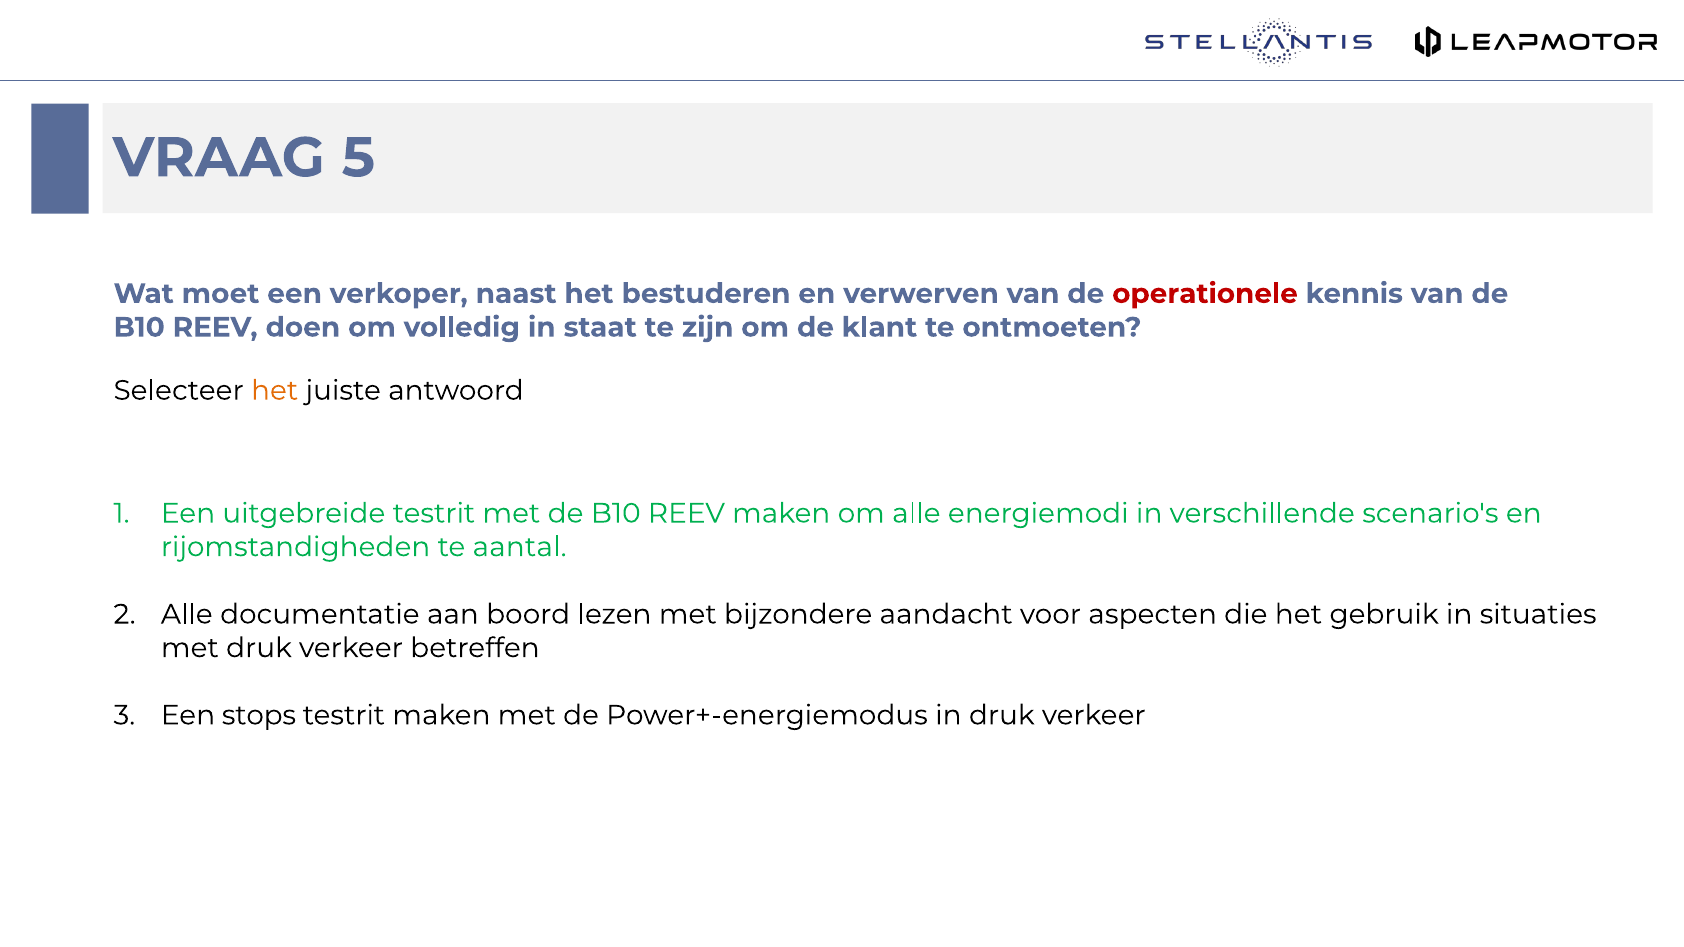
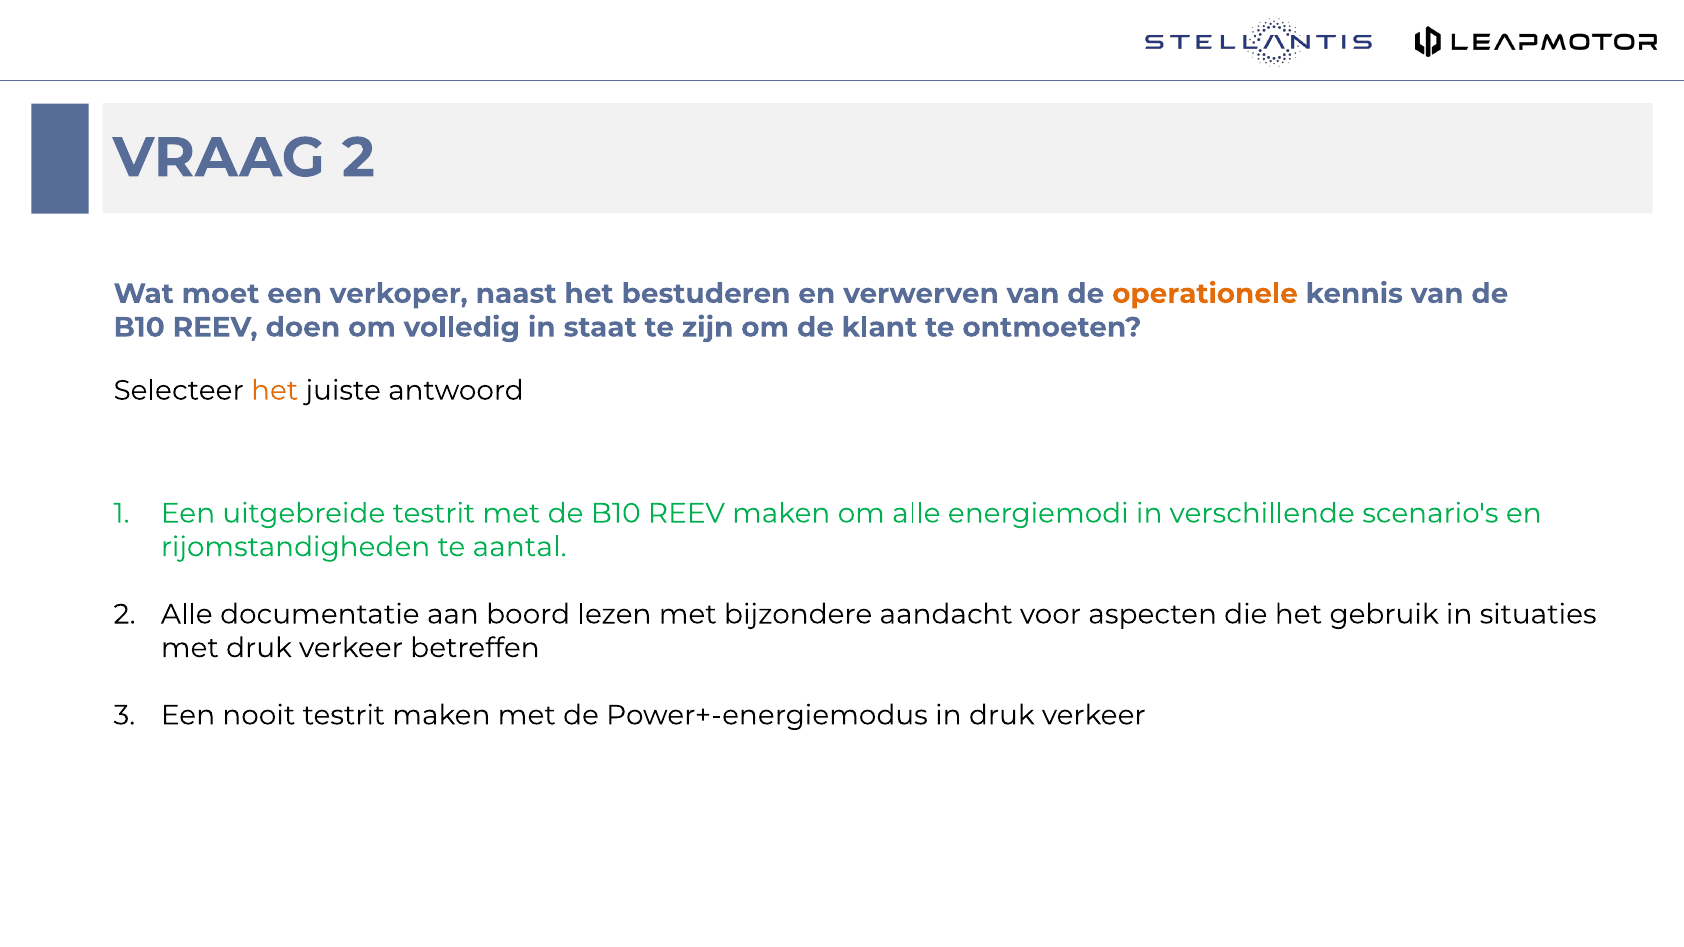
VRAAG 5: 5 -> 2 (358, 158)
operationele colour: red -> orange (1205, 294)
stops: stops -> nooit (259, 715)
